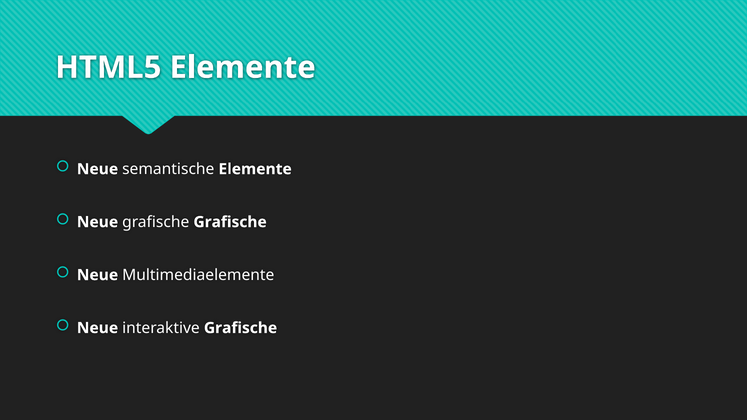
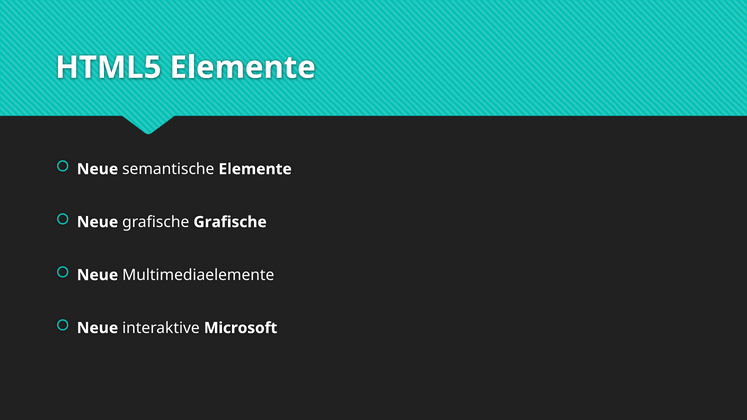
interaktive Grafische: Grafische -> Microsoft (241, 328)
